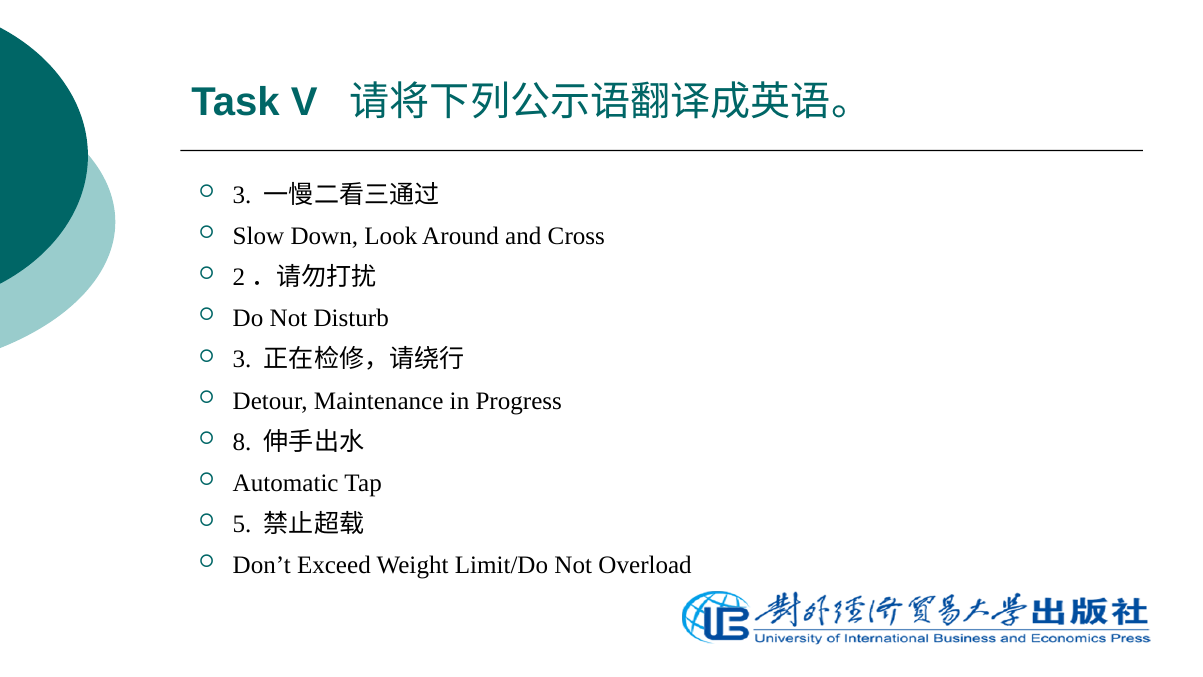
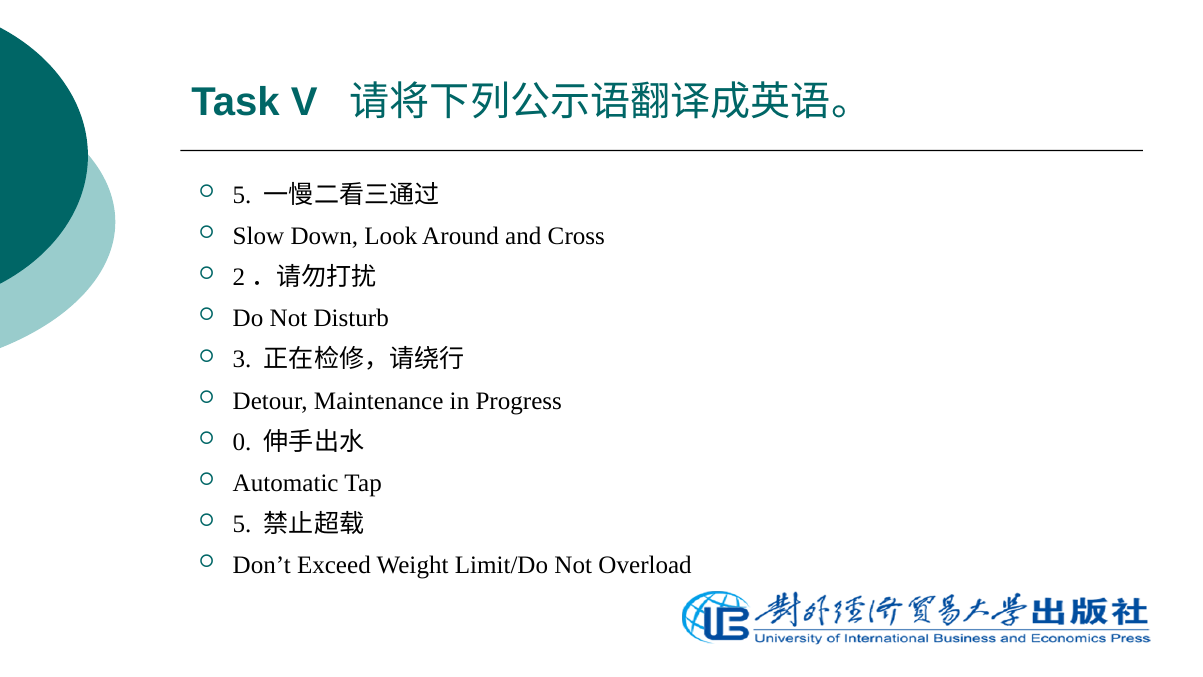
3: 3 -> 5 (242, 195)
8: 8 -> 0 (242, 442)
